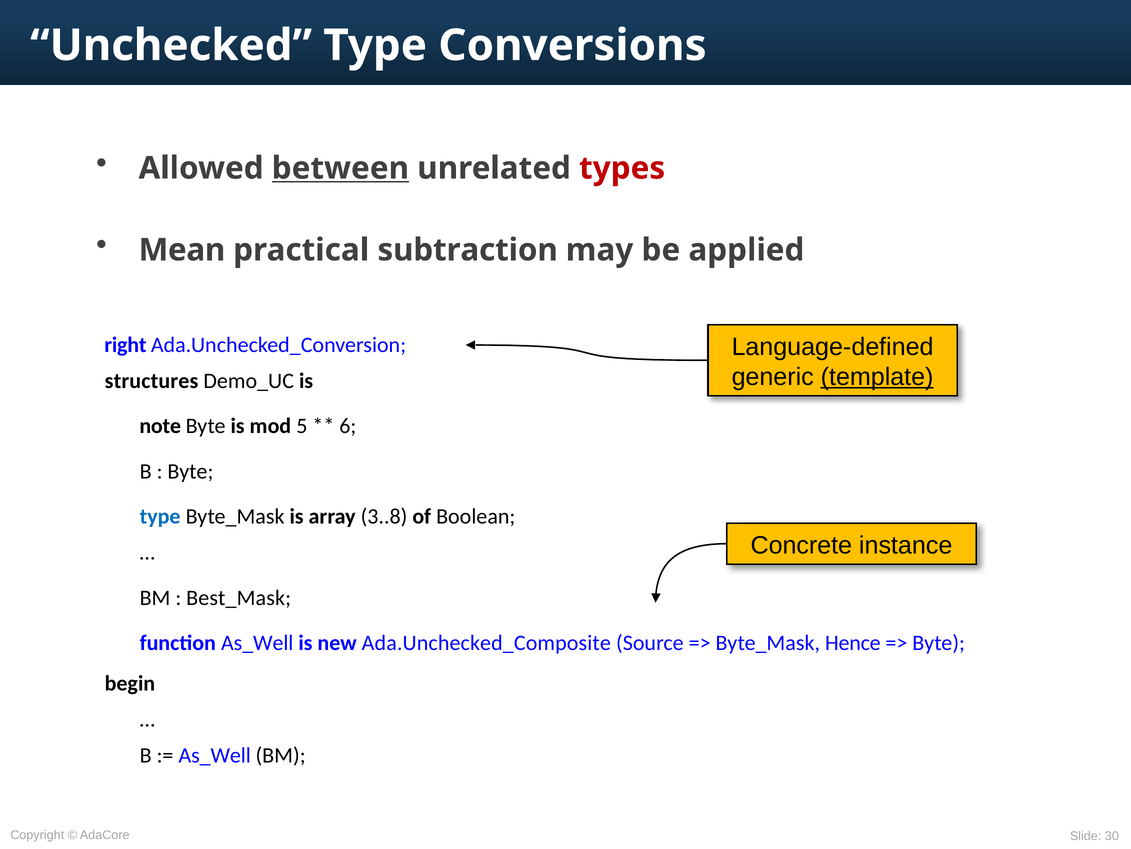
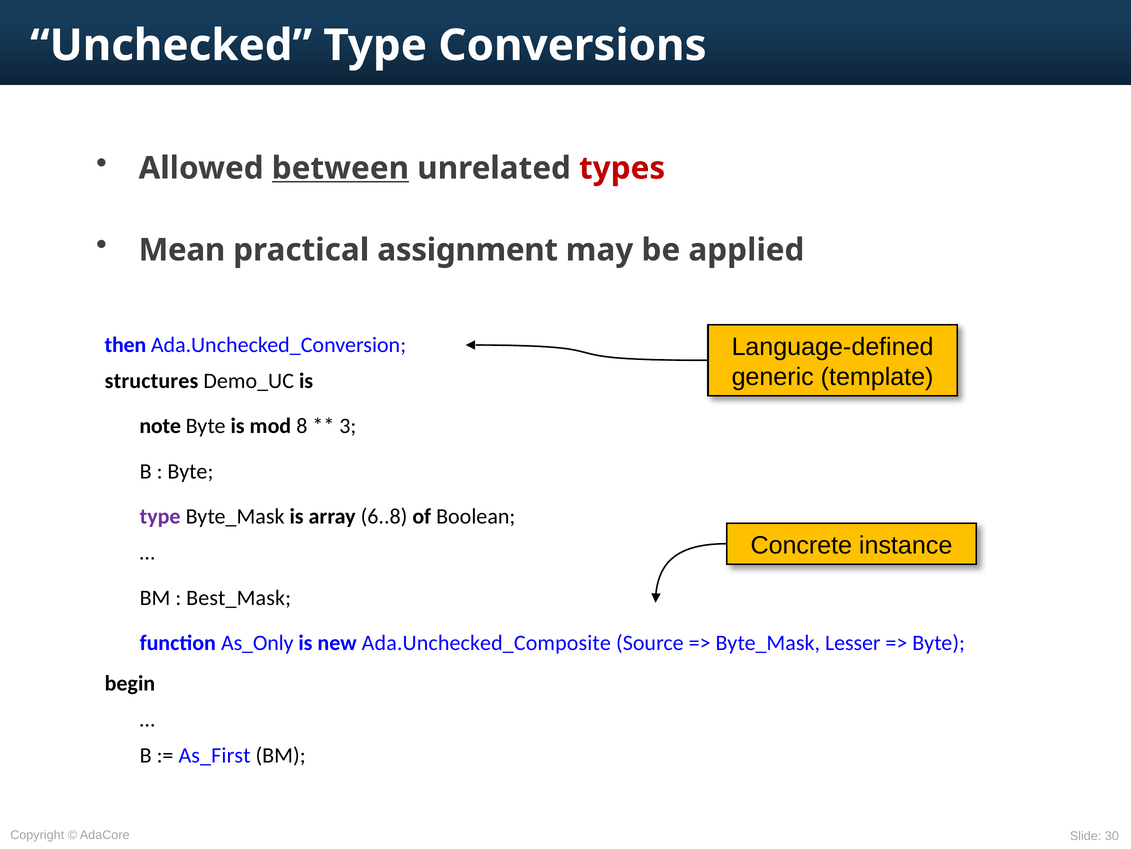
subtraction: subtraction -> assignment (468, 250)
right: right -> then (125, 345)
template underline: present -> none (877, 377)
5: 5 -> 8 (302, 426)
6: 6 -> 3 (348, 426)
type colour: blue -> purple (160, 516)
3..8: 3..8 -> 6..8 (384, 516)
function As_Well: As_Well -> As_Only (257, 643)
Hence: Hence -> Lesser (853, 643)
As_Well: As_Well -> As_First (215, 755)
